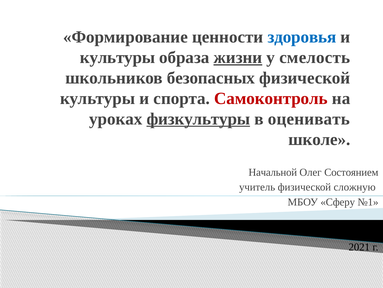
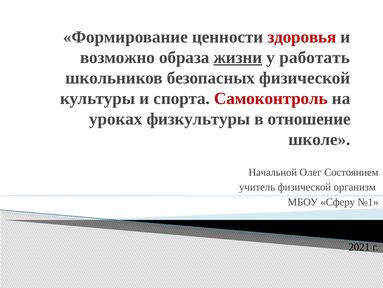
здоровья colour: blue -> red (302, 37)
культуры: культуры -> возможно (117, 57)
смелость: смелость -> работать (315, 57)
физкультуры underline: present -> none (198, 119)
оценивать: оценивать -> отношение (309, 119)
сложную: сложную -> организм (355, 187)
